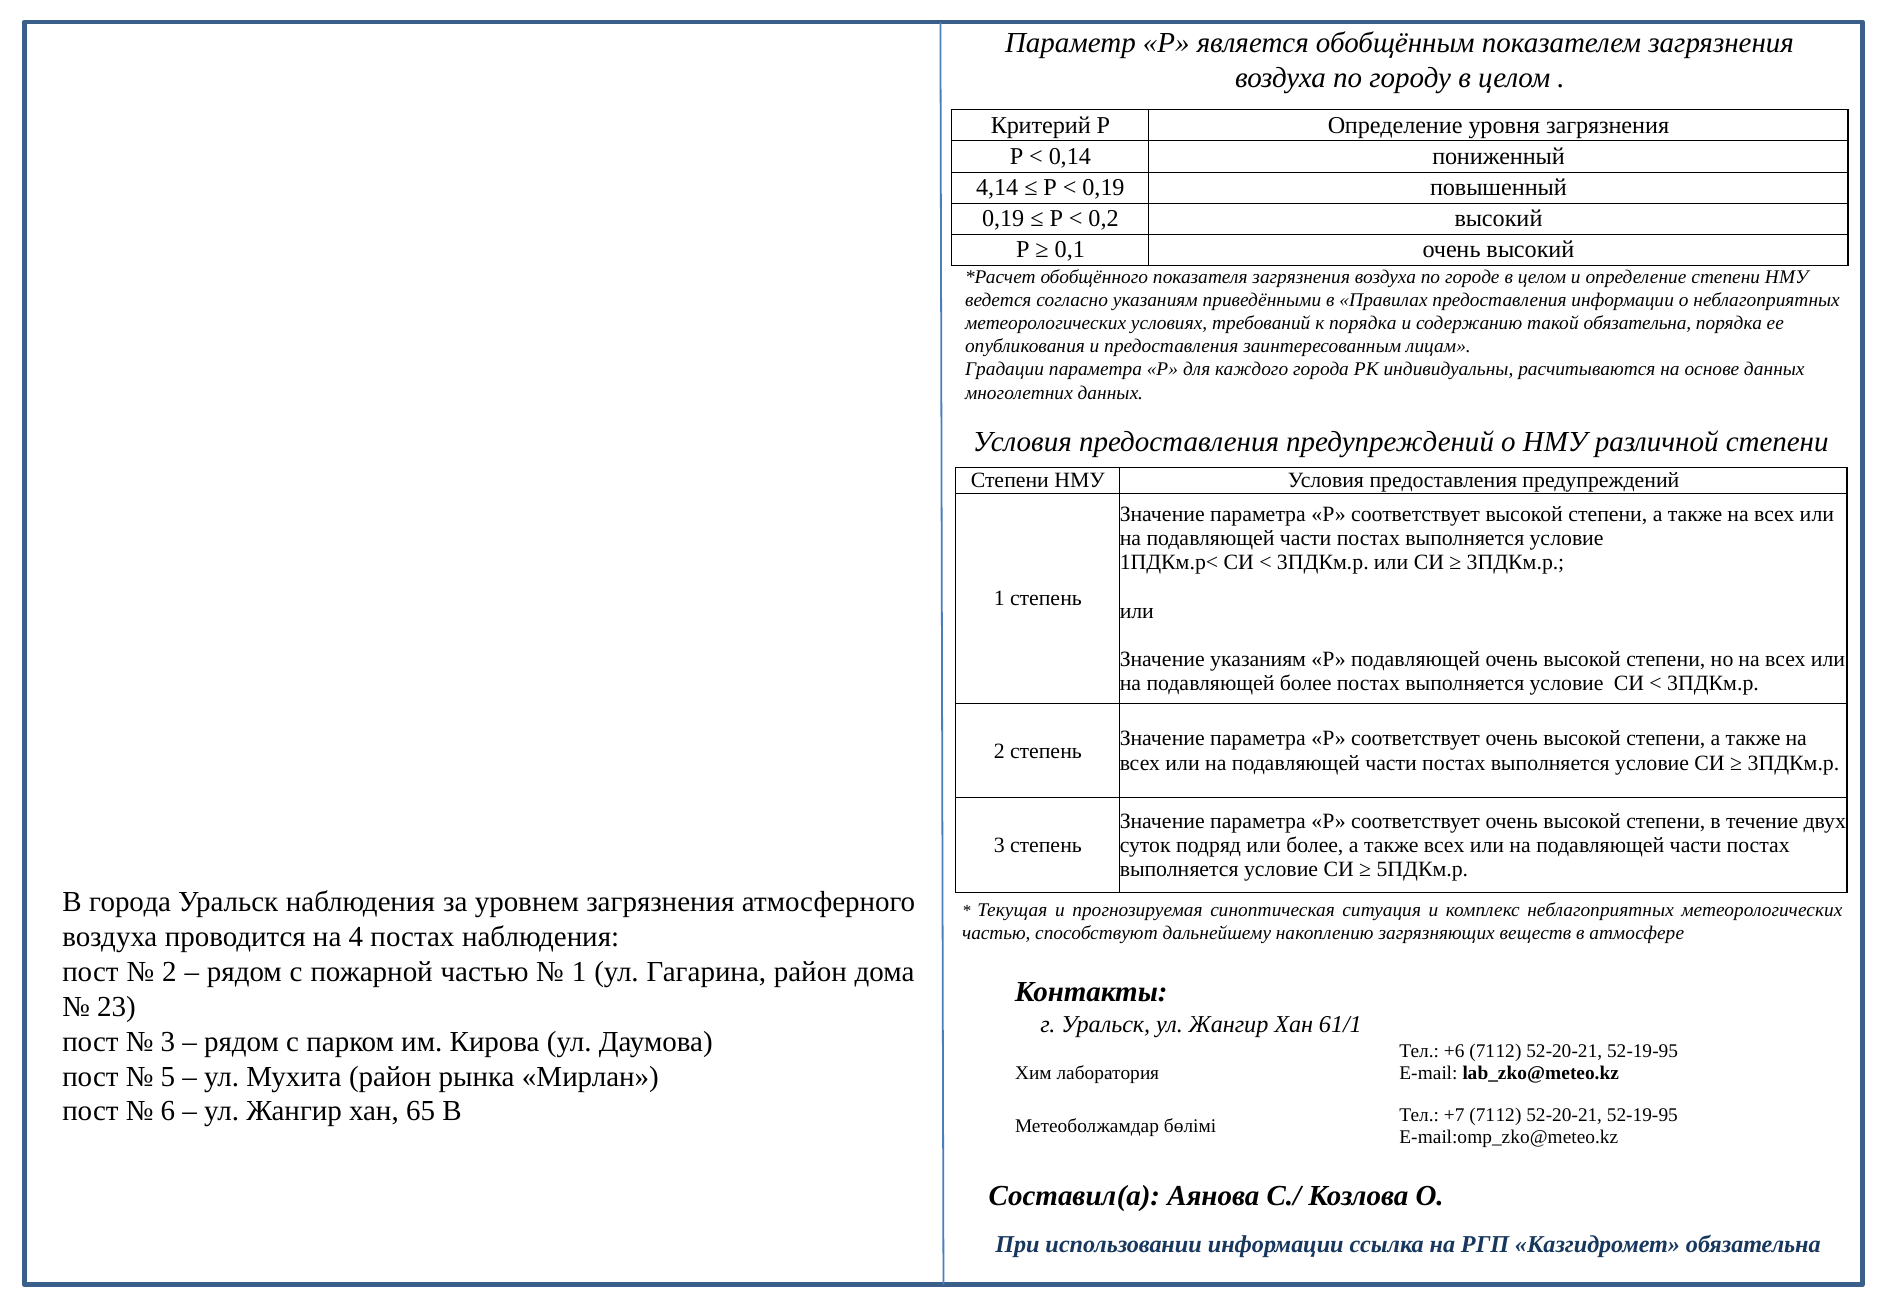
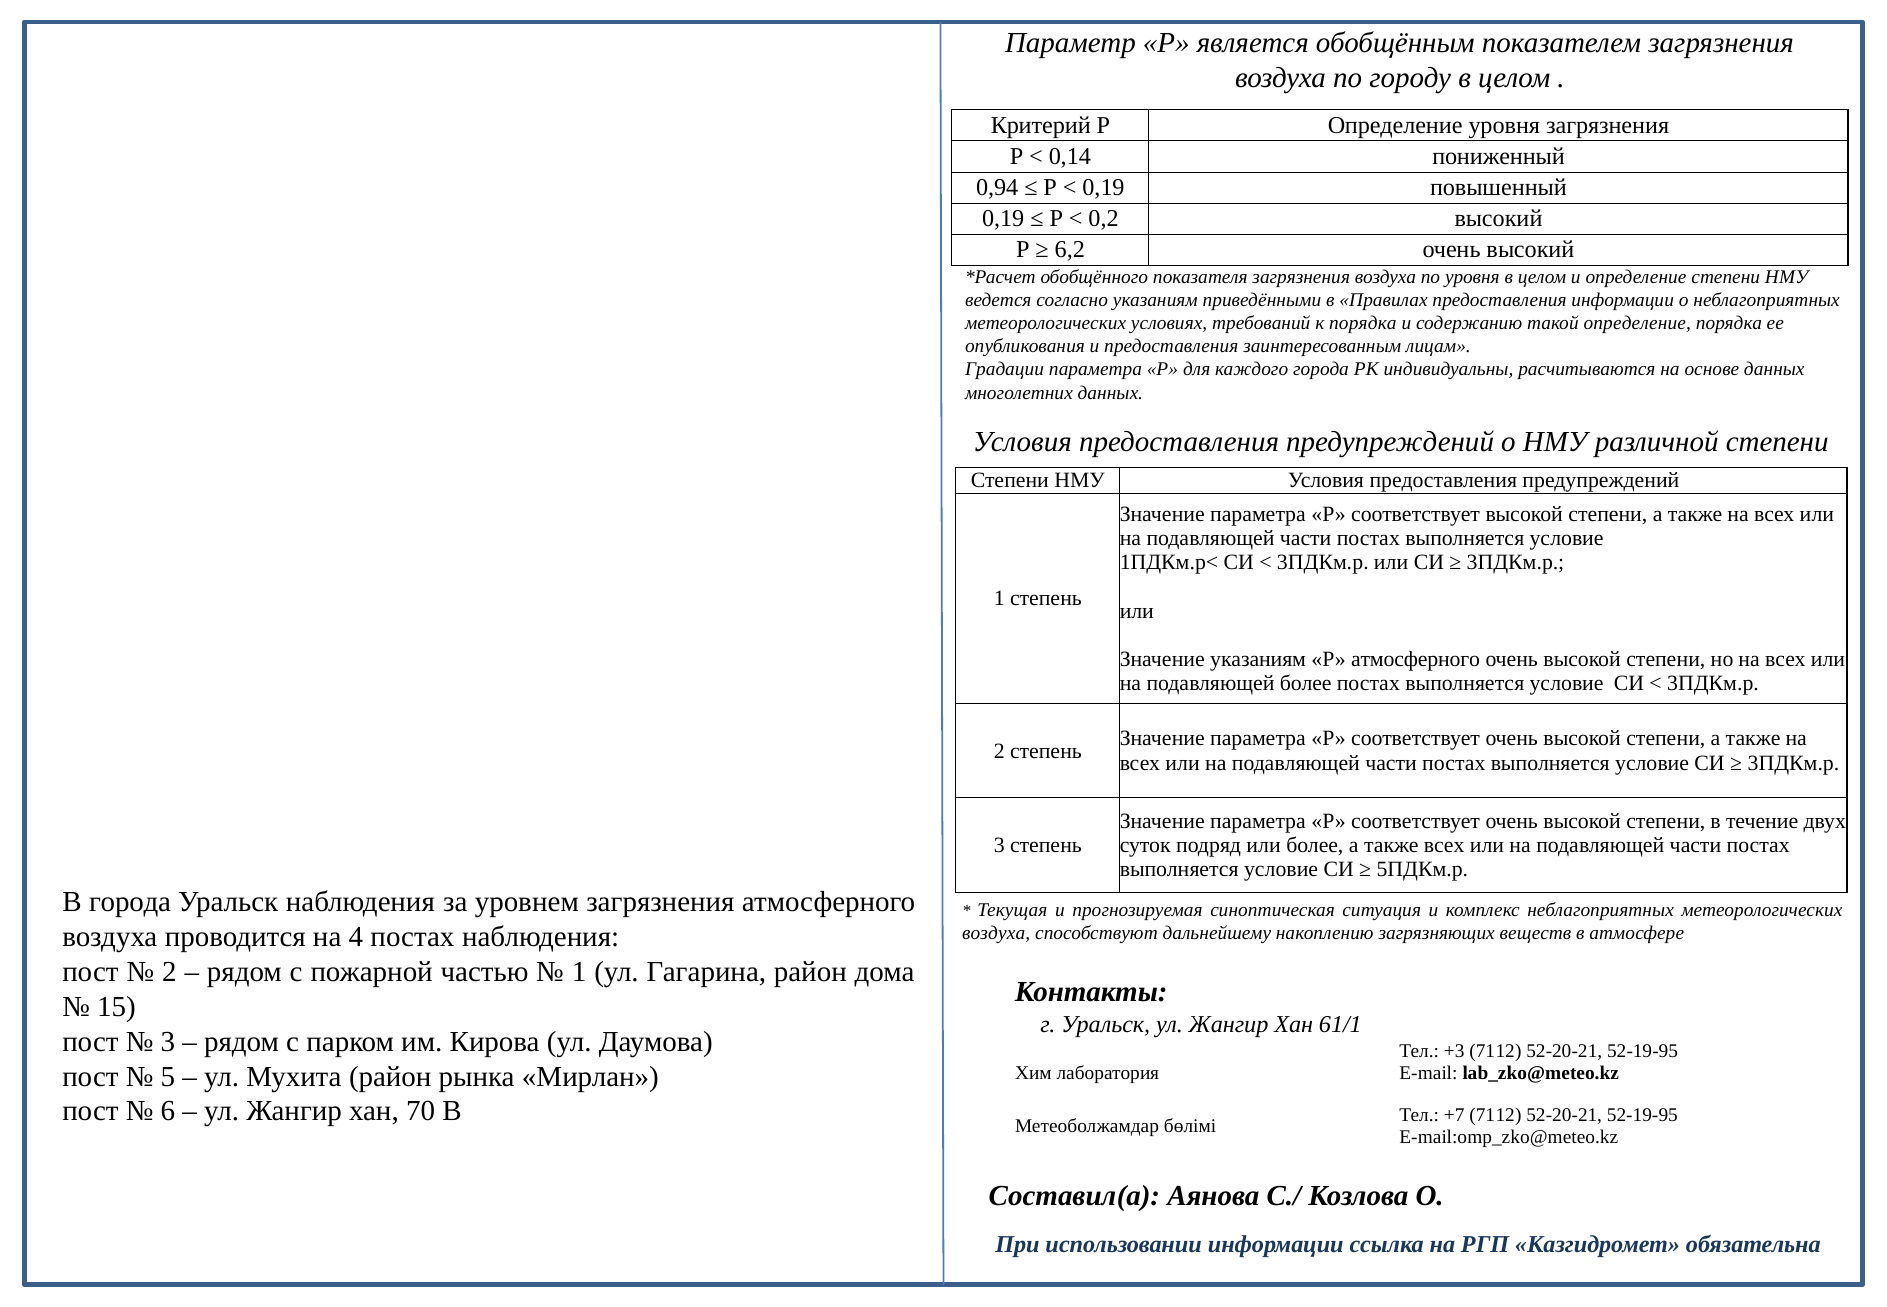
4,14: 4,14 -> 0,94 (997, 187)
0,1: 0,1 -> 6,2 (1070, 250)
по городе: городе -> уровня (1472, 277)
такой обязательна: обязательна -> определение (1637, 323)
Р подавляющей: подавляющей -> атмосферного (1416, 659)
частью: частью -> воздуха (996, 933)
23: 23 -> 15 (117, 1006)
+6: +6 -> +3 (1454, 1051)
65: 65 -> 70 (421, 1111)
